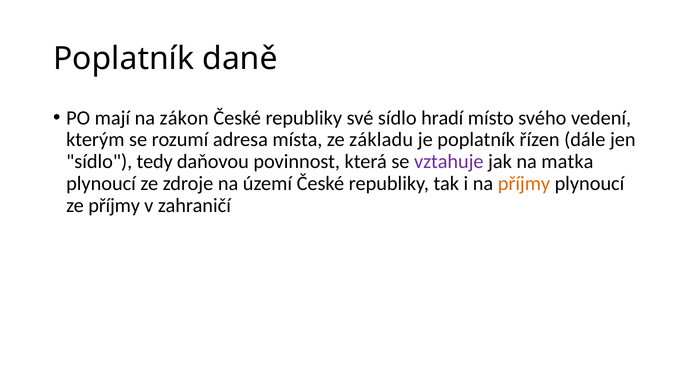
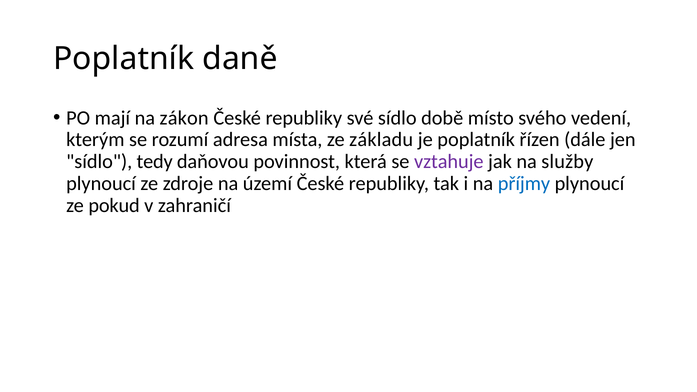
hradí: hradí -> době (442, 118)
matka: matka -> služby (567, 162)
příjmy colour: orange -> blue (524, 184)
ze příjmy: příjmy -> pokud (114, 206)
